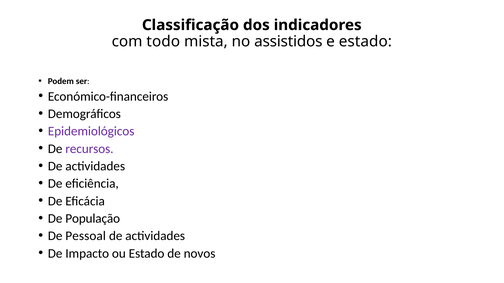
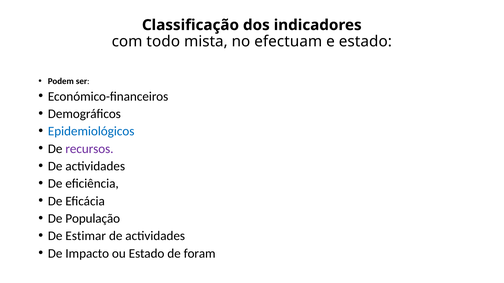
assistidos: assistidos -> efectuam (288, 42)
Epidemiológicos colour: purple -> blue (91, 132)
Pessoal: Pessoal -> Estimar (86, 236)
novos: novos -> foram (200, 254)
